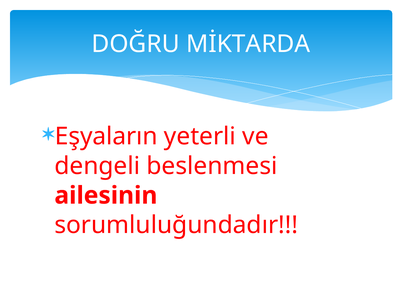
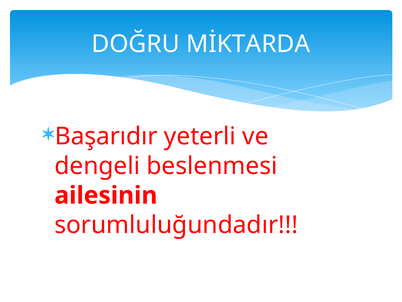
Eşyaların: Eşyaların -> Başarıdır (106, 136)
